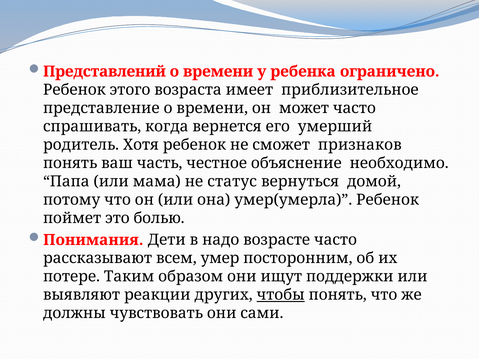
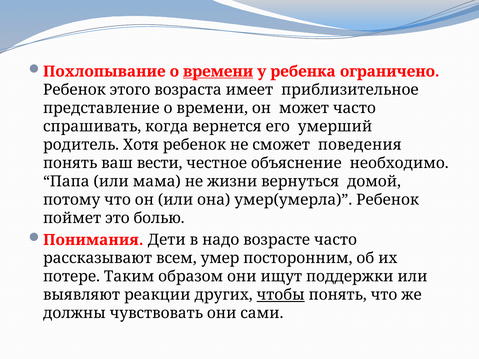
Представлений: Представлений -> Похлопывание (104, 72)
времени underline: none -> present (218, 72)
признаков: признаков -> поведения (360, 145)
часть: часть -> вести (160, 163)
статус: статус -> жизни (232, 182)
